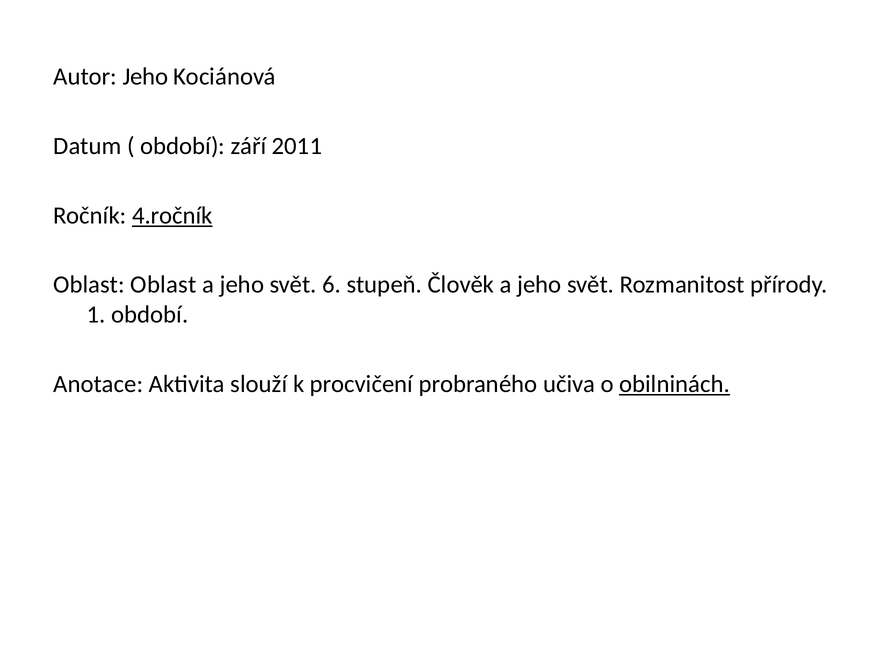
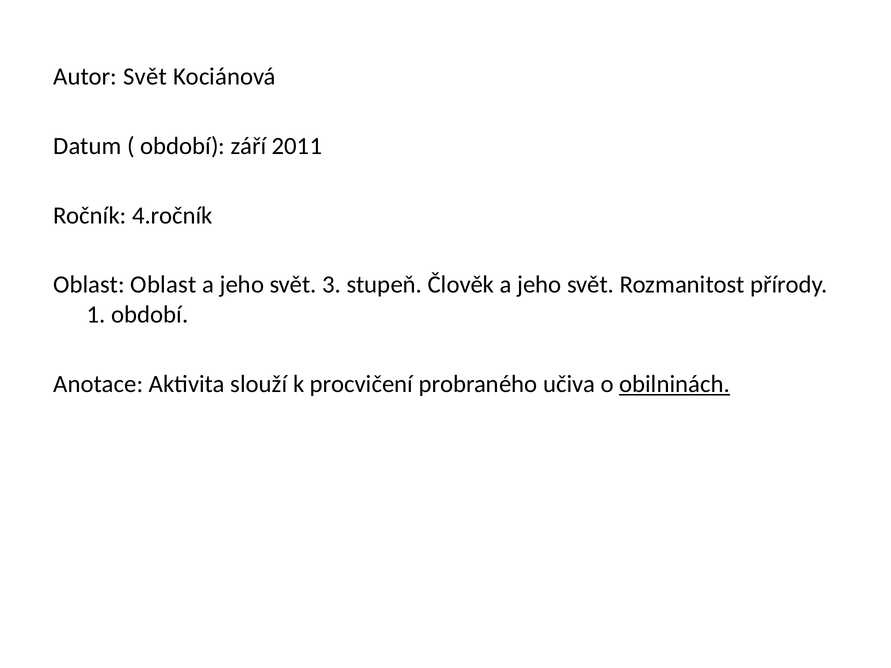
Autor Jeho: Jeho -> Svět (145, 77)
4.ročník underline: present -> none (172, 216)
6: 6 -> 3 (332, 285)
